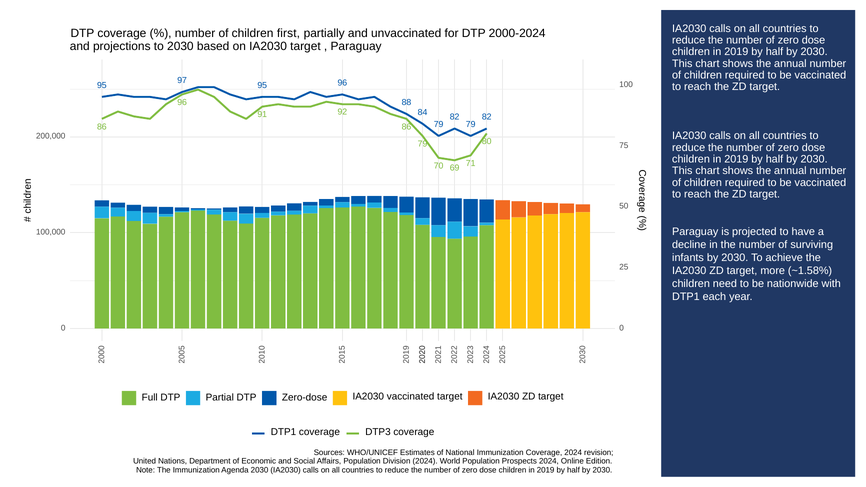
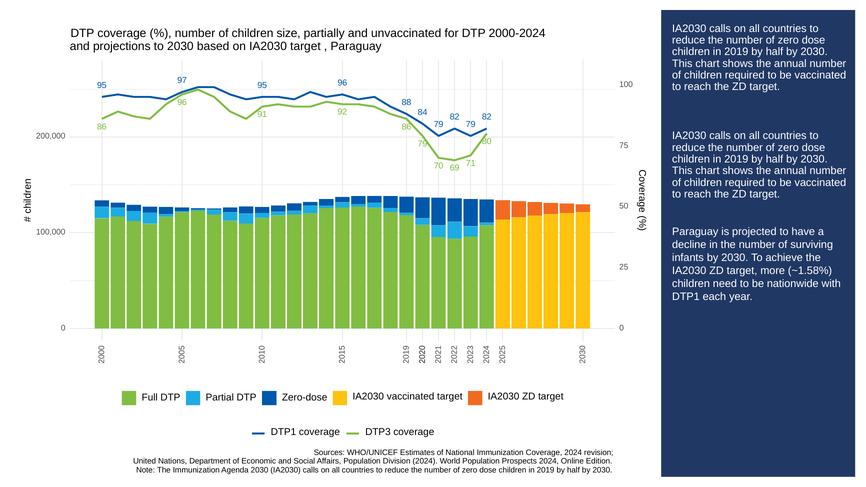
first: first -> size (289, 34)
